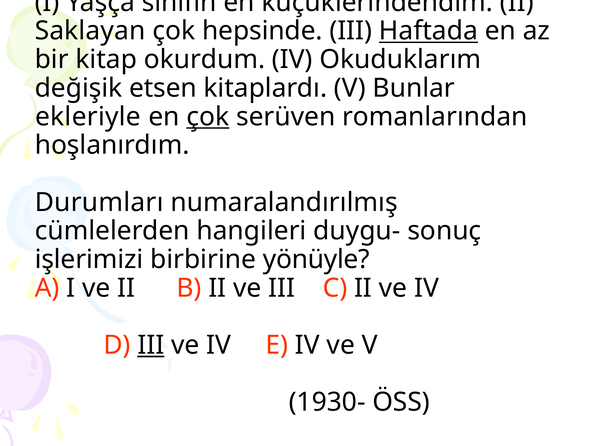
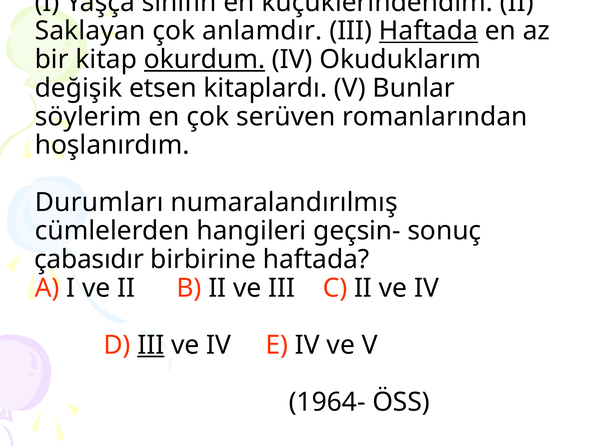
hepsinde: hepsinde -> anlamdır (262, 31)
okurdum underline: none -> present (205, 59)
ekleriyle: ekleriyle -> söylerim (88, 116)
çok underline: present -> none (208, 116)
duygu-: duygu- -> geçsin- (357, 231)
işlerimizi: işlerimizi -> çabasıdır (89, 259)
birbirine yönüyle: yönüyle -> haftada (316, 259)
1930-: 1930- -> 1964- (327, 402)
